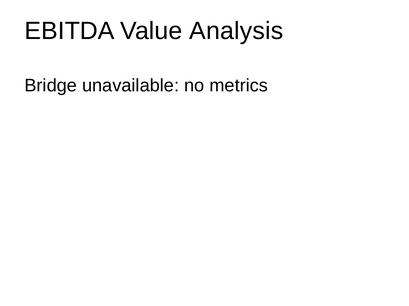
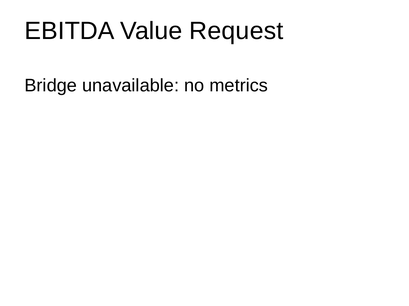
Analysis: Analysis -> Request (236, 31)
